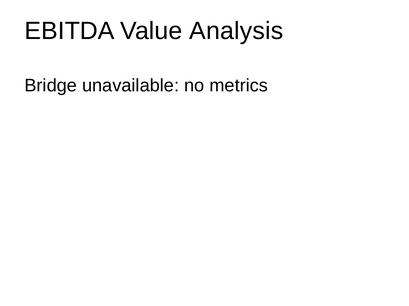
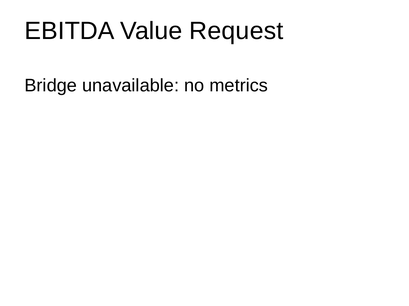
Analysis: Analysis -> Request (236, 31)
